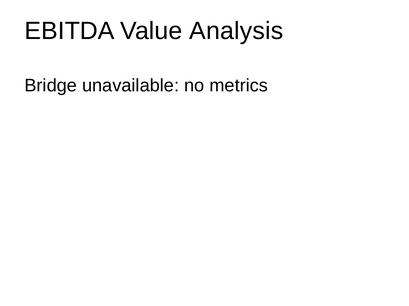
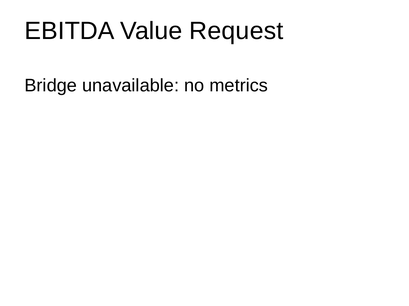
Analysis: Analysis -> Request (236, 31)
